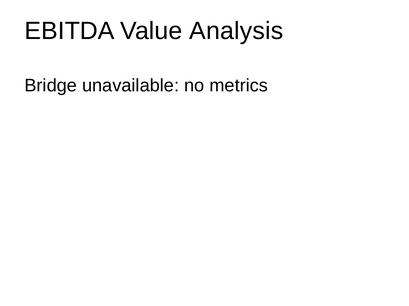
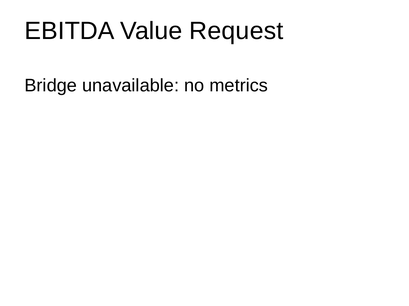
Analysis: Analysis -> Request (236, 31)
